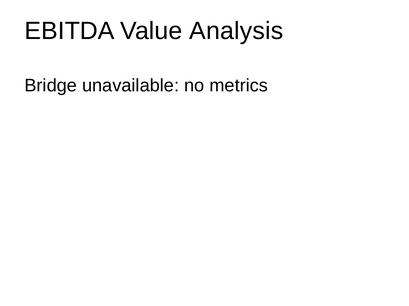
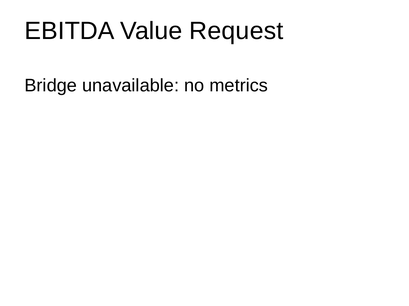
Analysis: Analysis -> Request (236, 31)
